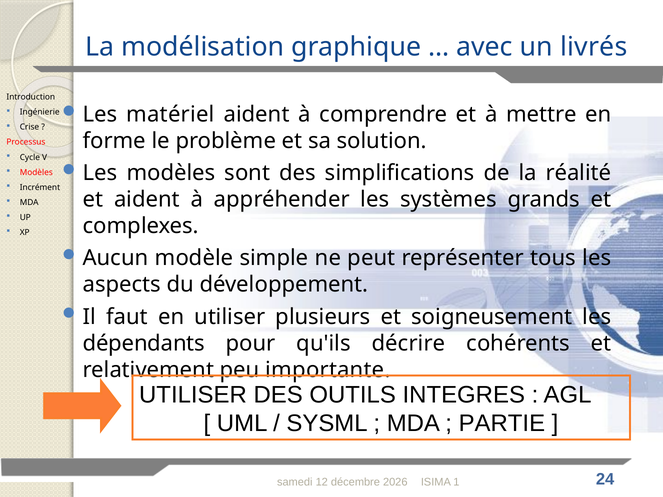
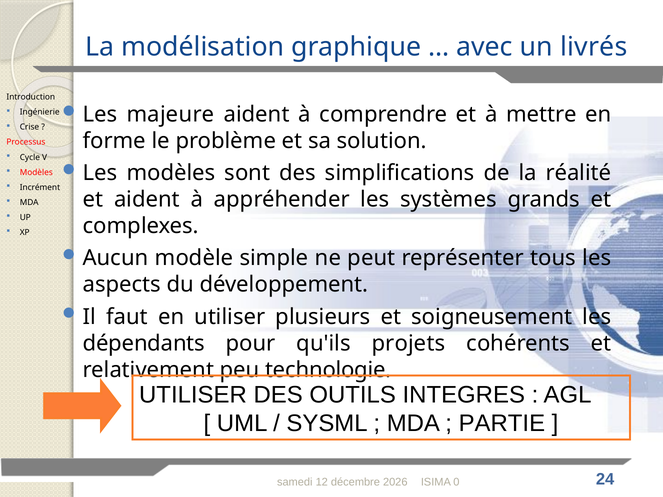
matériel: matériel -> majeure (170, 115)
décrire: décrire -> projets (408, 343)
importante: importante -> technologie (328, 370)
1: 1 -> 0 (456, 483)
